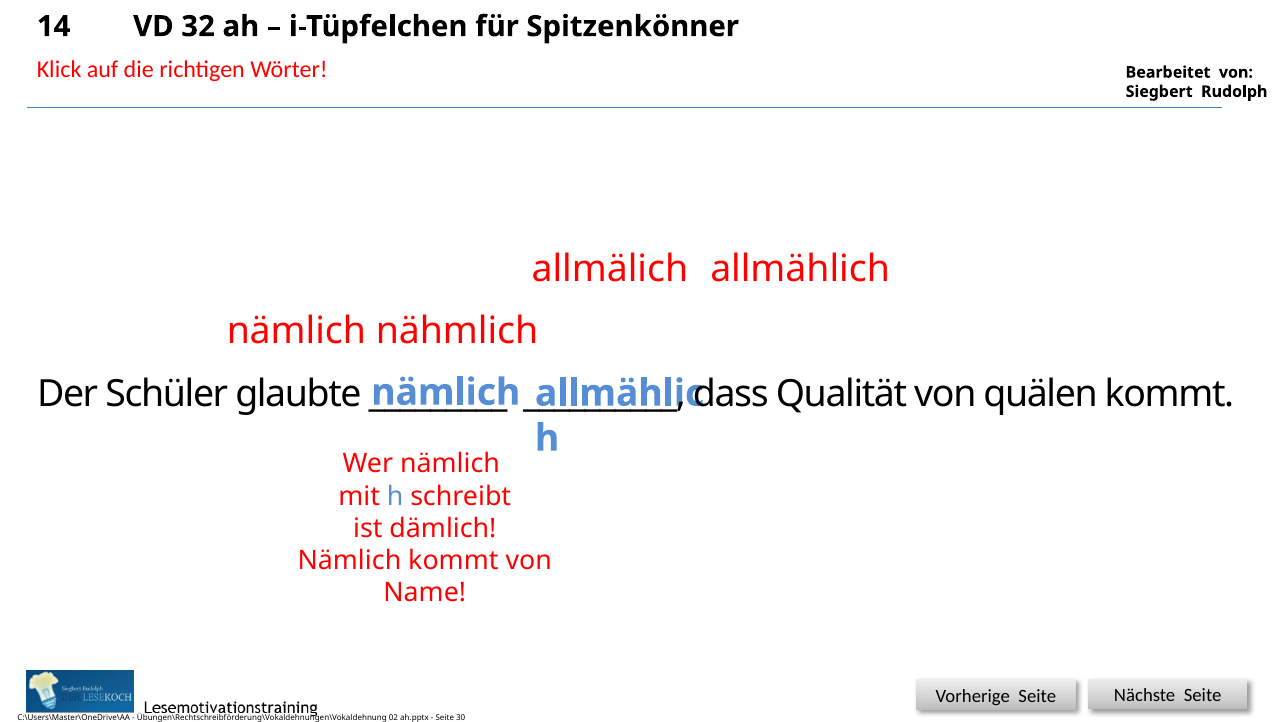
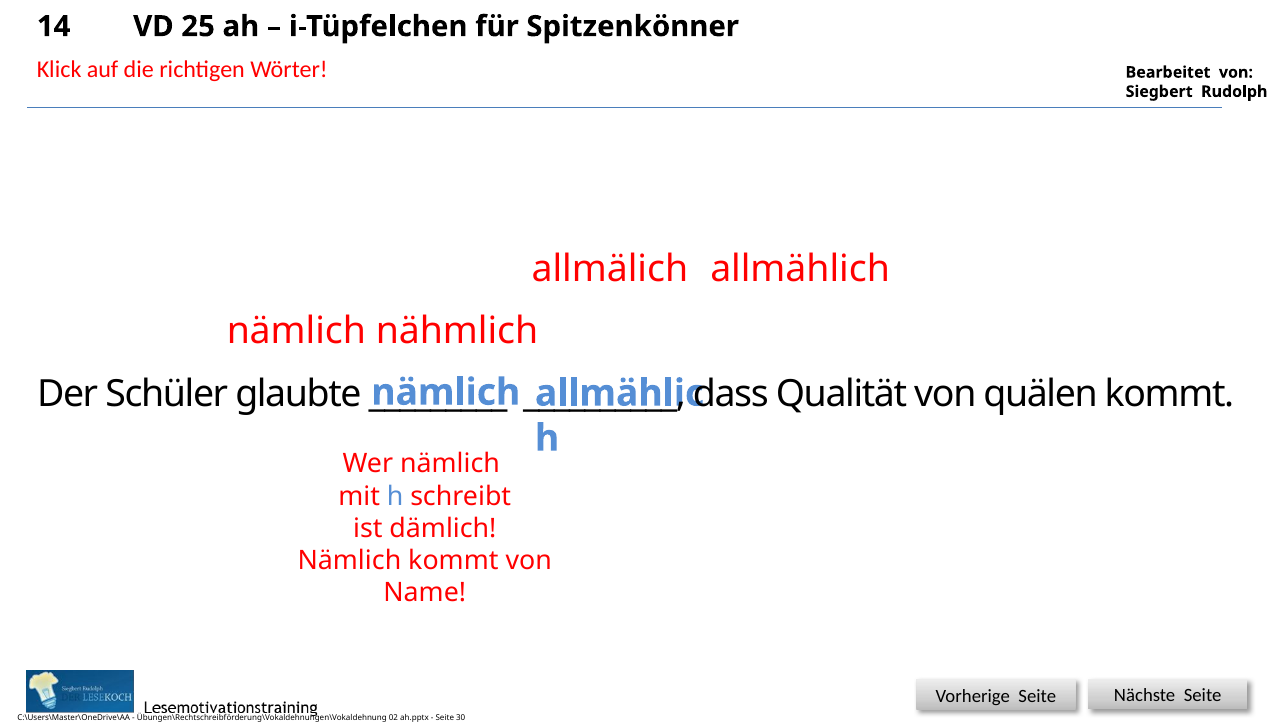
32: 32 -> 25 (198, 26)
